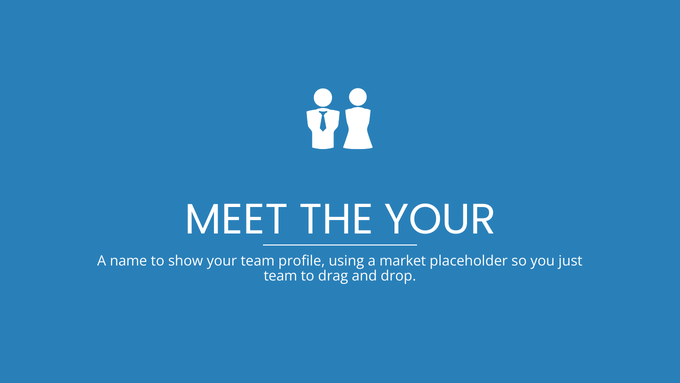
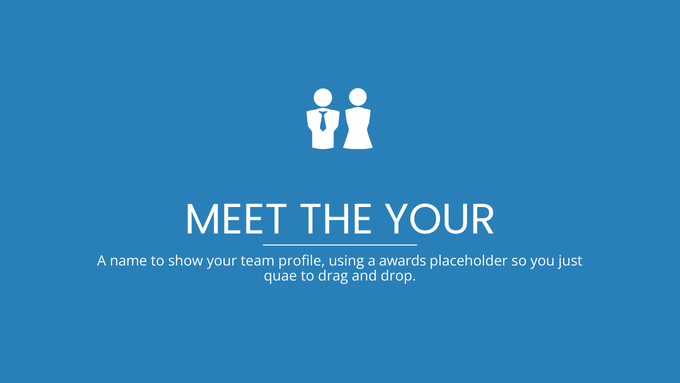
market: market -> awards (403, 261)
team: team -> quae (280, 276)
